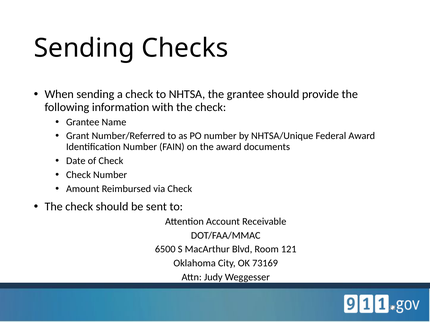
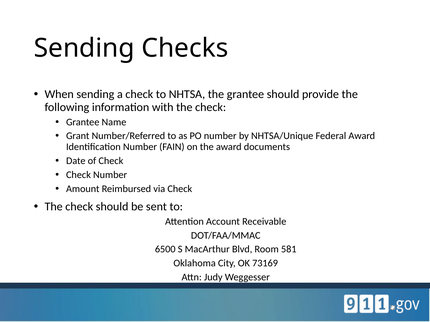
121: 121 -> 581 (289, 250)
